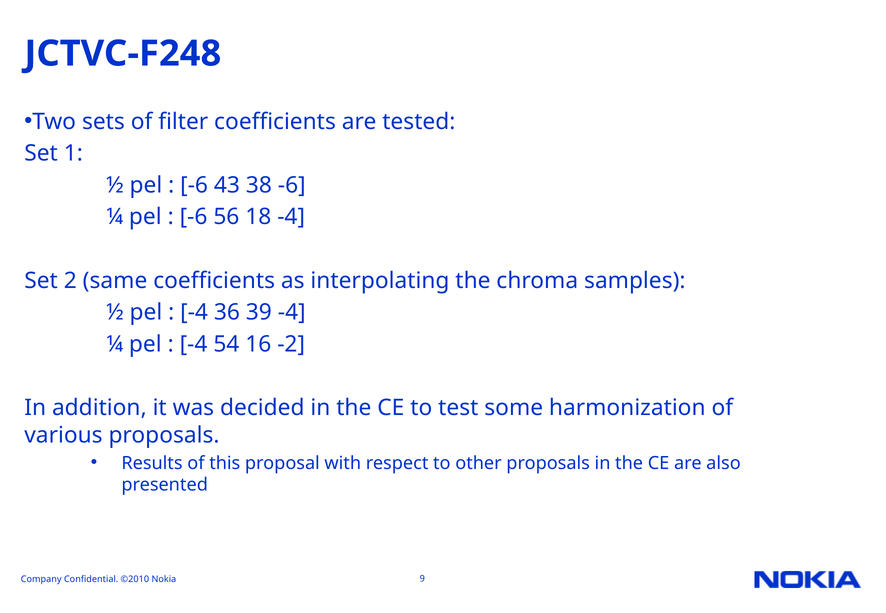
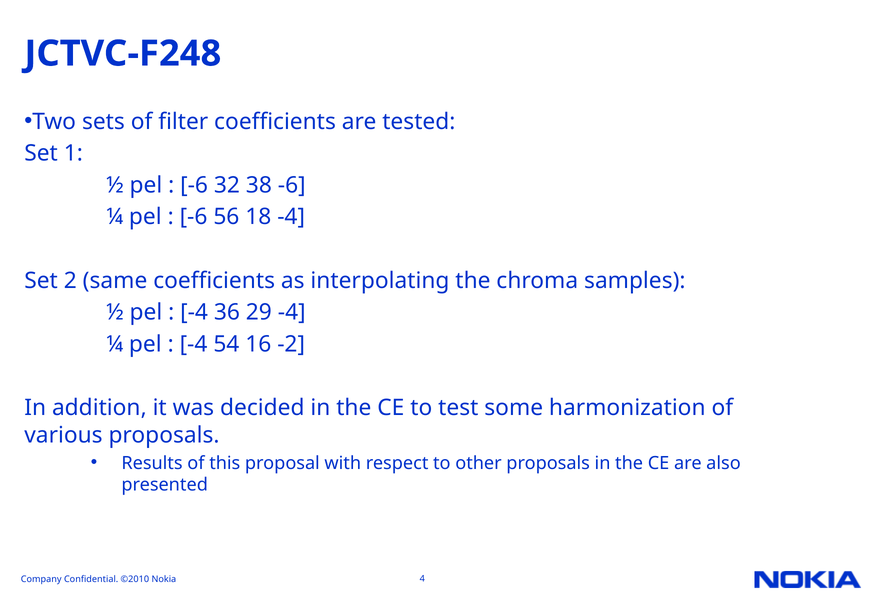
43: 43 -> 32 (227, 185)
39: 39 -> 29 (259, 313)
9: 9 -> 4 (422, 579)
